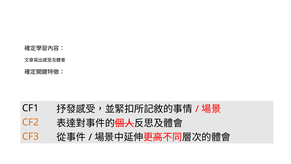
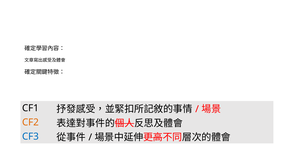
CF3 colour: orange -> blue (30, 136)
